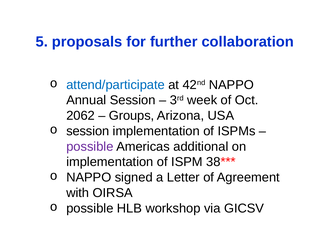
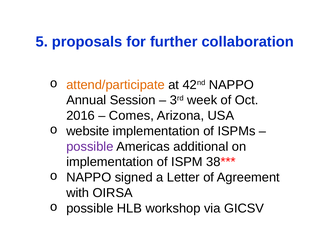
attend/participate colour: blue -> orange (116, 85)
2062: 2062 -> 2016 (81, 116)
Groups: Groups -> Comes (131, 116)
session: session -> website (88, 131)
